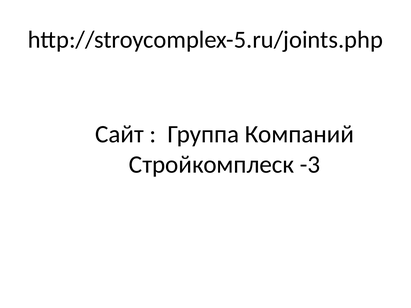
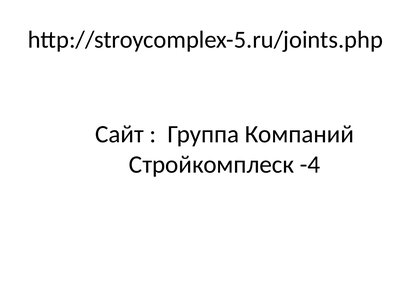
-3: -3 -> -4 (310, 165)
